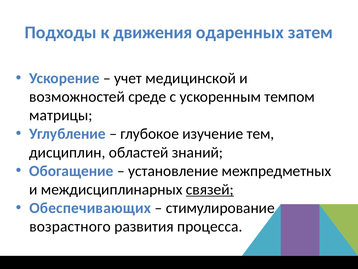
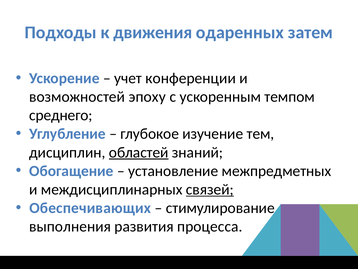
медицинской: медицинской -> конференции (191, 78)
среде: среде -> эпоху (147, 97)
матрицы: матрицы -> среднего (61, 115)
областей underline: none -> present (139, 152)
возрастного: возрастного -> выполнения (70, 226)
